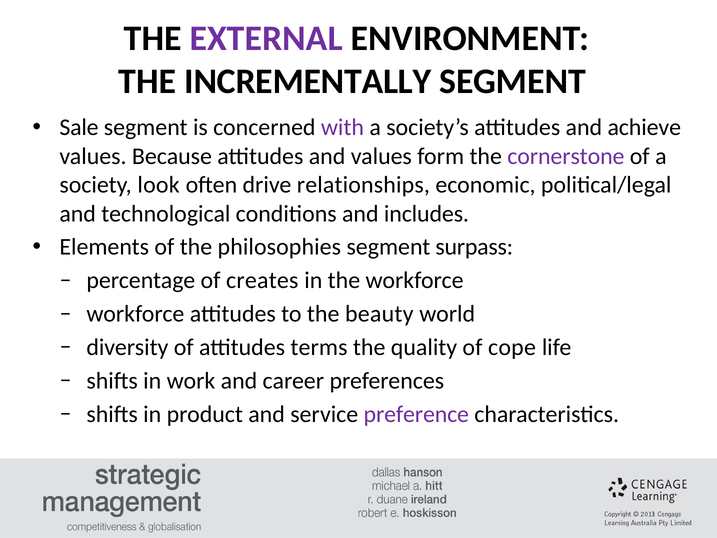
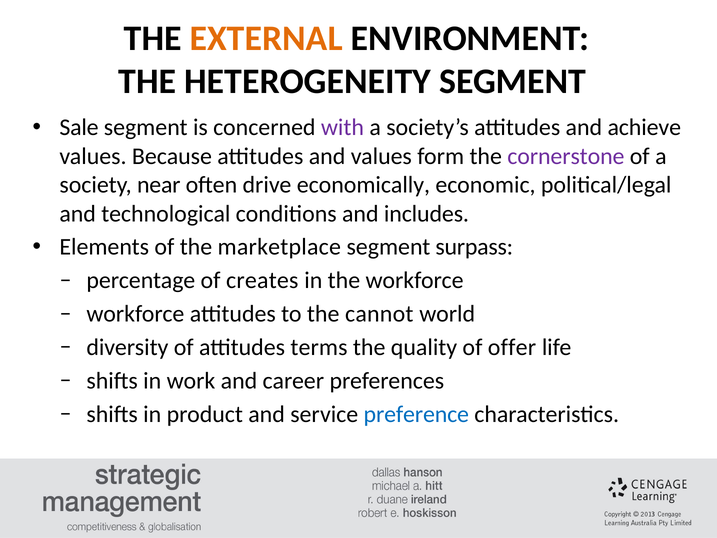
EXTERNAL colour: purple -> orange (266, 39)
INCREMENTALLY: INCREMENTALLY -> HETEROGENEITY (308, 82)
look: look -> near (159, 185)
relationships: relationships -> economically (363, 185)
philosophies: philosophies -> marketplace (279, 247)
beauty: beauty -> cannot (379, 314)
cope: cope -> offer (512, 347)
preference colour: purple -> blue (416, 414)
